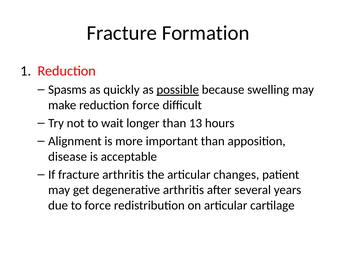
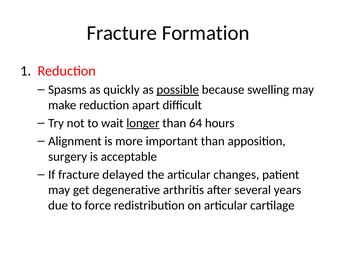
reduction force: force -> apart (146, 105)
longer underline: none -> present (143, 123)
13: 13 -> 64 (196, 123)
disease: disease -> surgery (68, 156)
fracture arthritis: arthritis -> delayed (123, 174)
